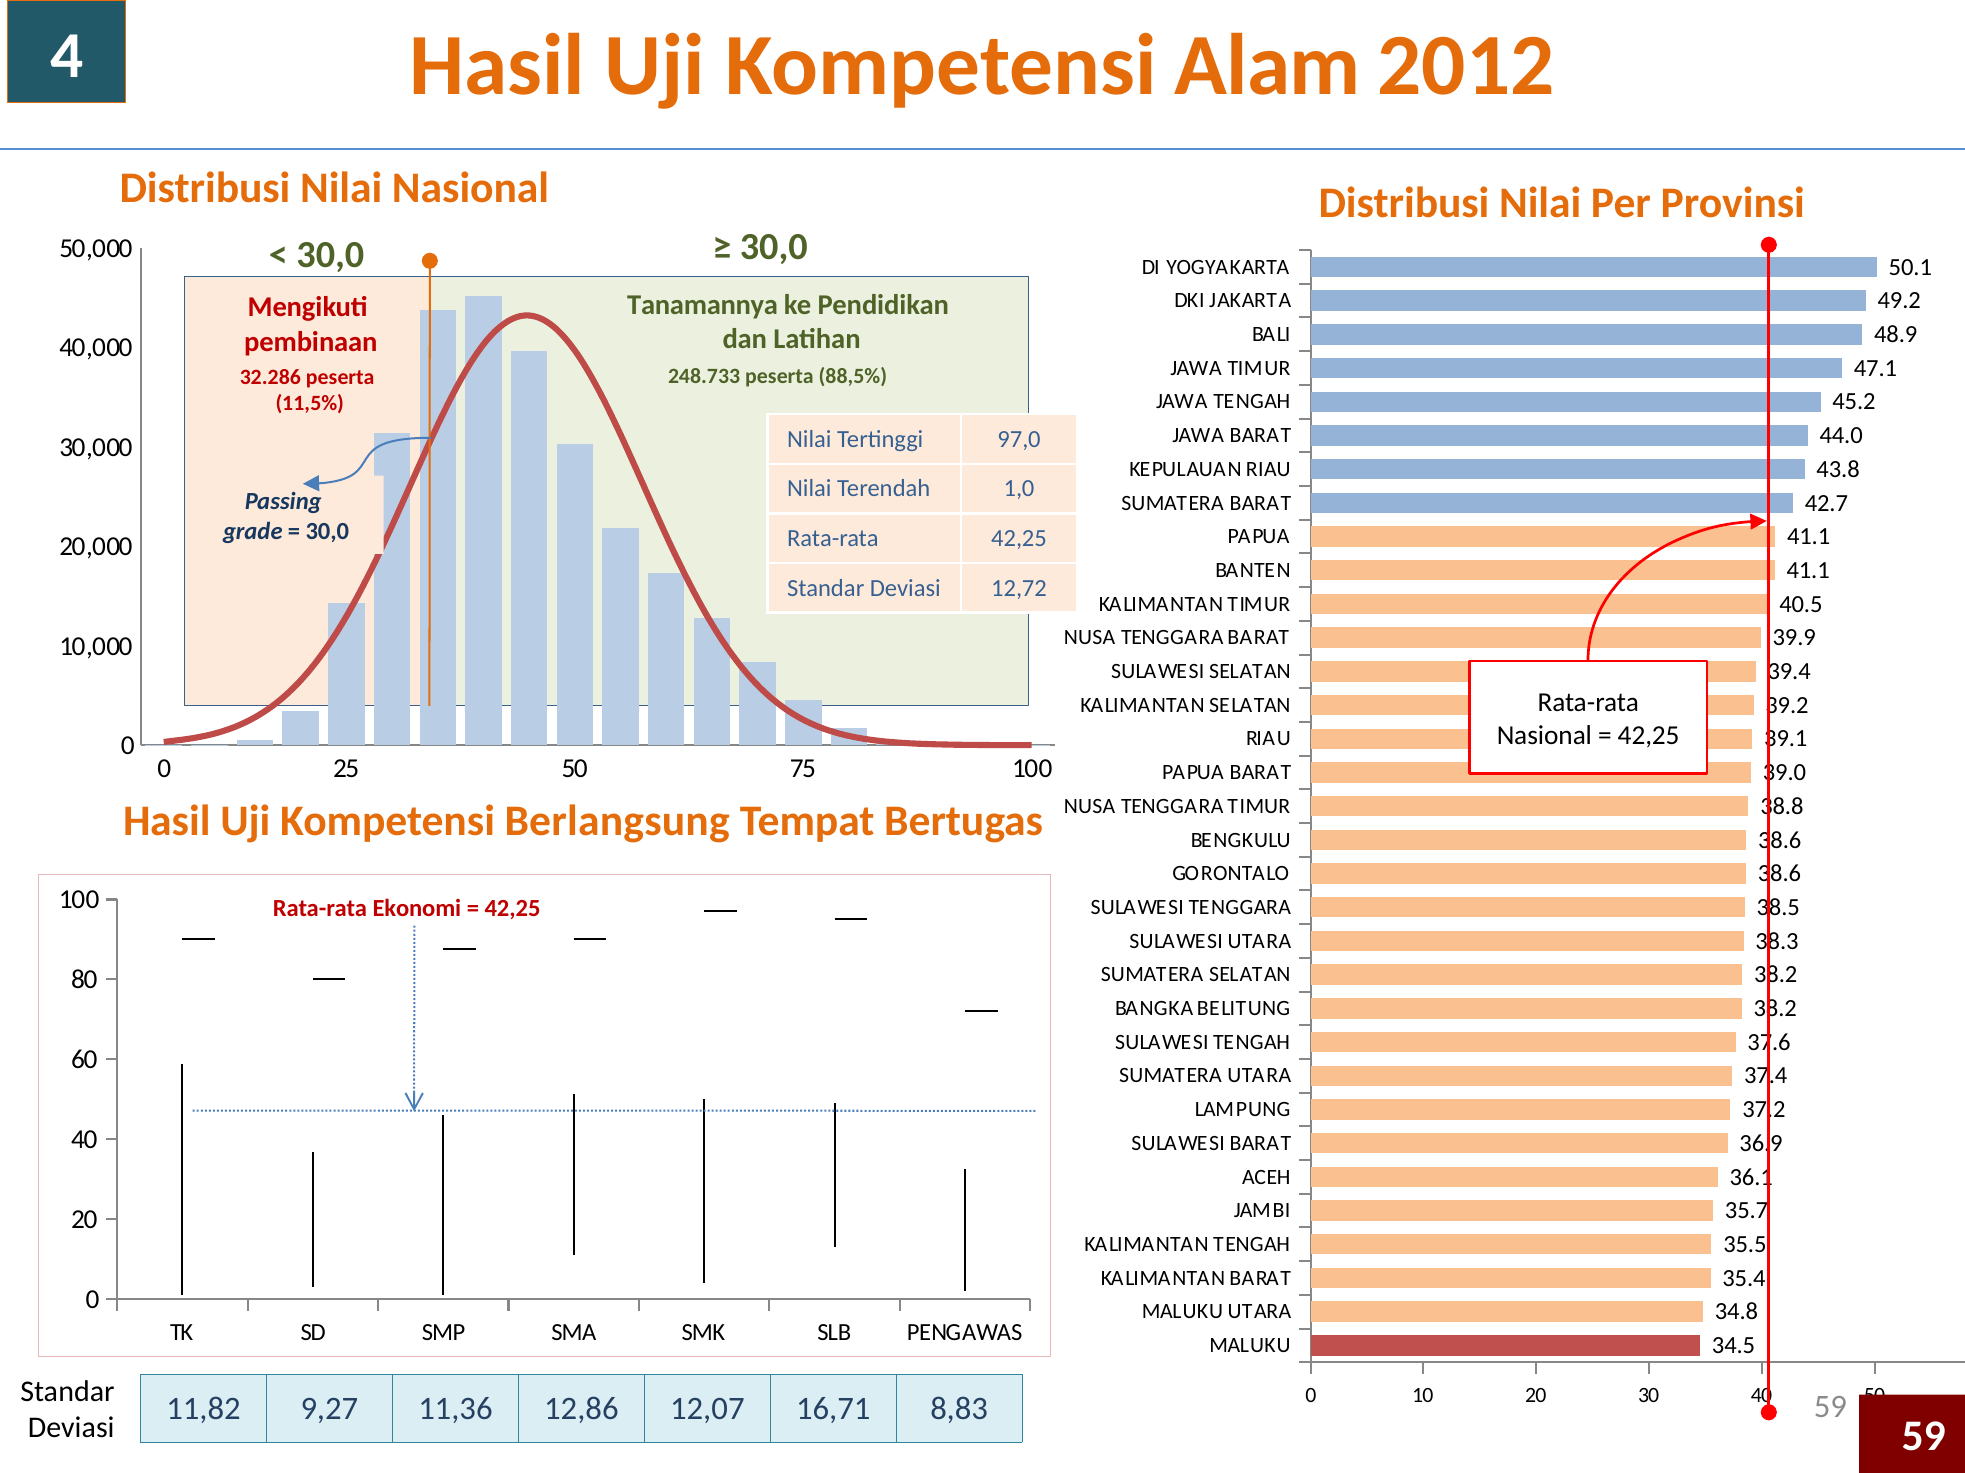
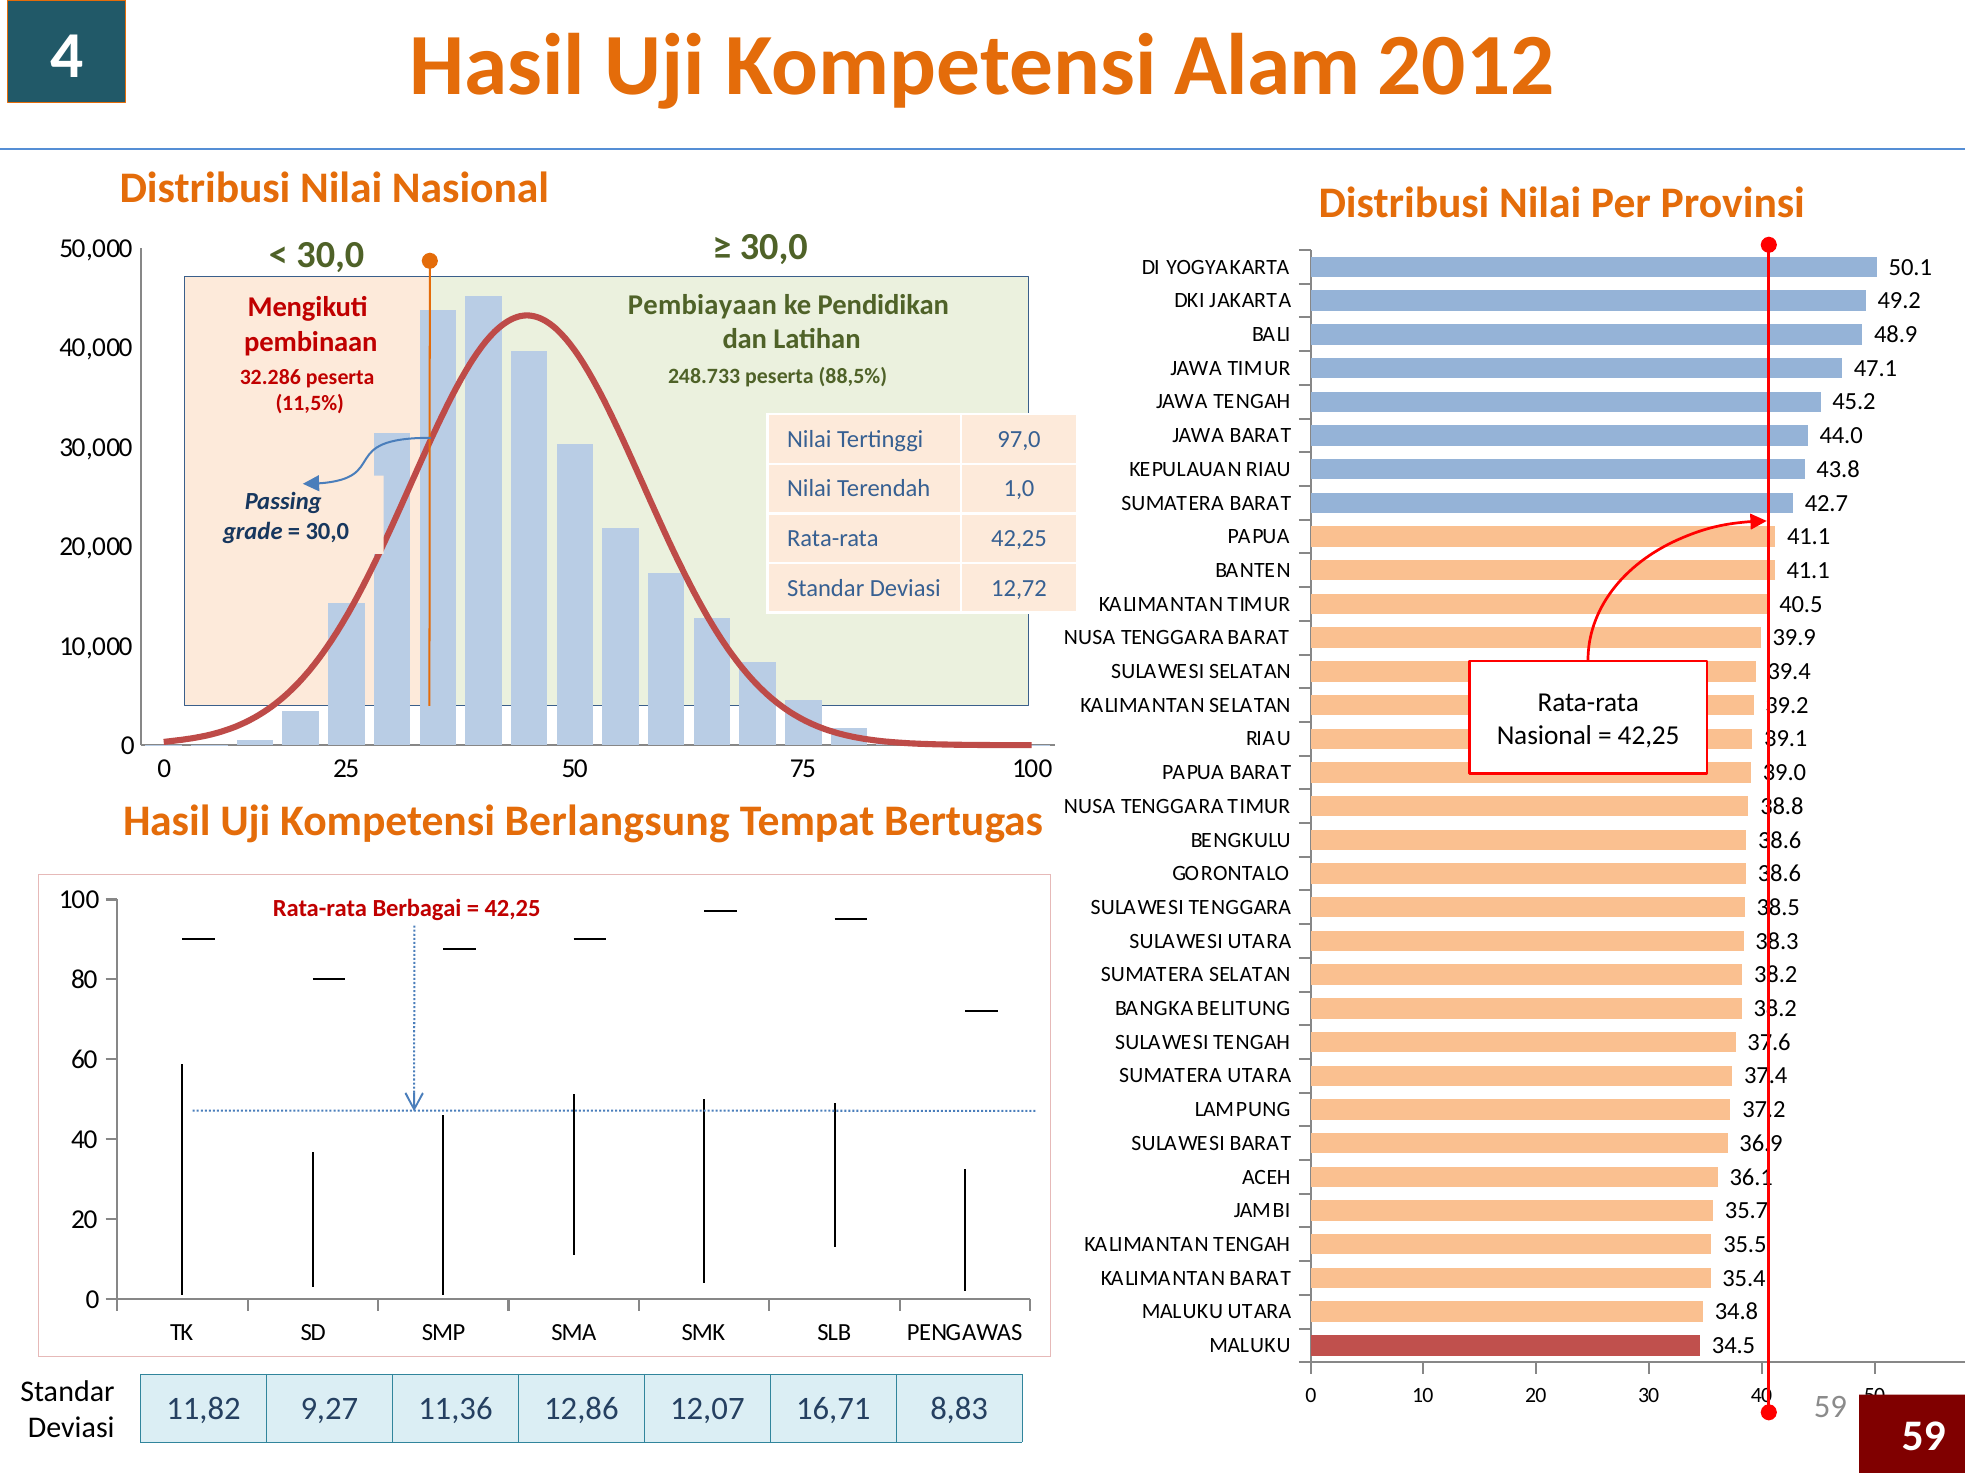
Tanamannya: Tanamannya -> Pembiayaan (702, 305)
Ekonomi: Ekonomi -> Berbagai (417, 909)
